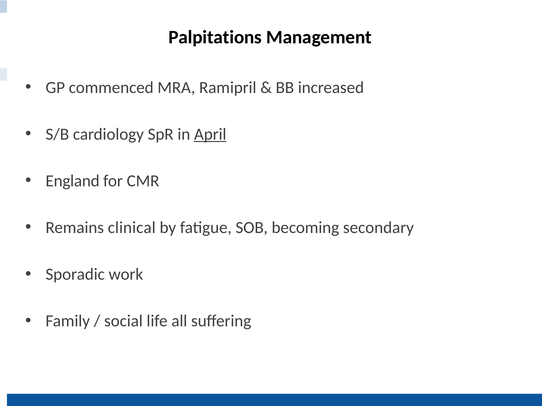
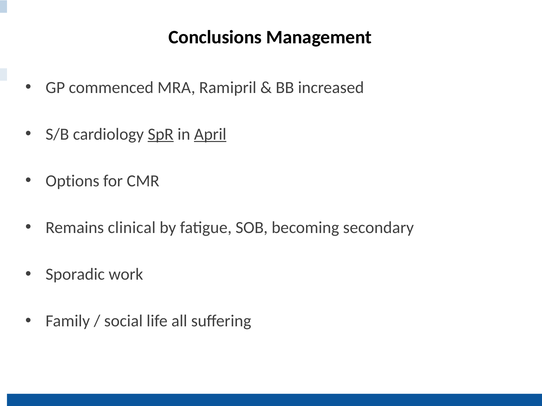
Palpitations: Palpitations -> Conclusions (215, 37)
SpR underline: none -> present (161, 134)
England: England -> Options (73, 181)
